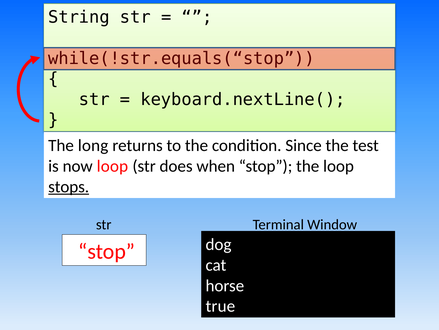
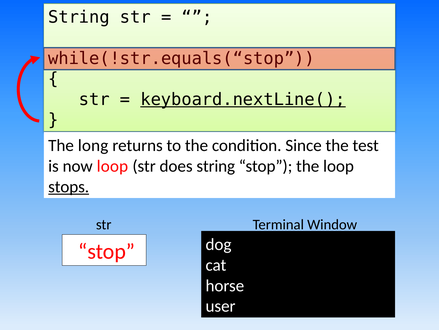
keyboard.nextLine( underline: none -> present (243, 99)
does when: when -> string (216, 166)
true: true -> user (221, 306)
